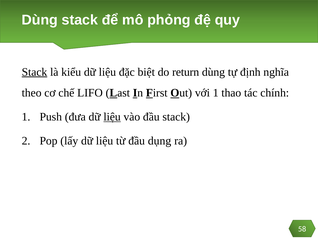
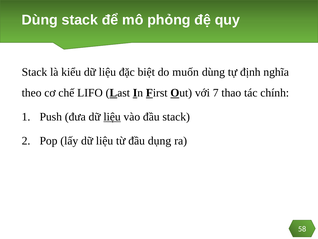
Stack underline: present -> none (34, 72)
return: return -> muốn (186, 72)
với 1: 1 -> 7 (216, 93)
